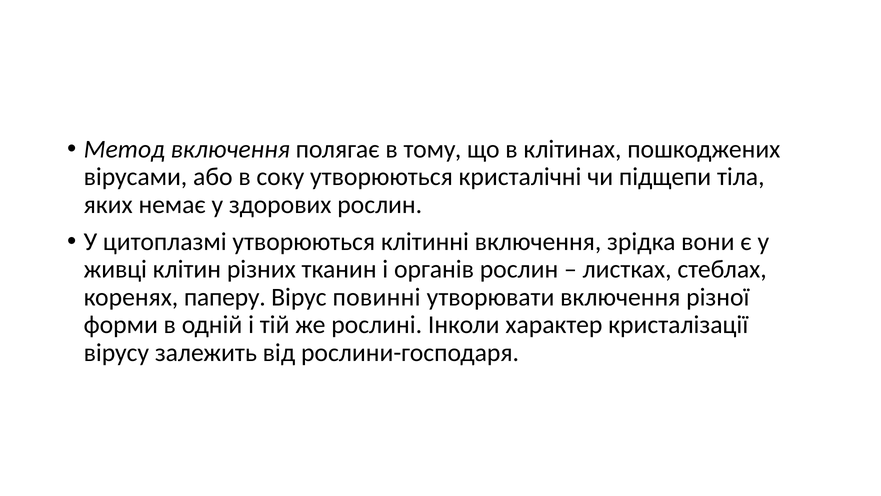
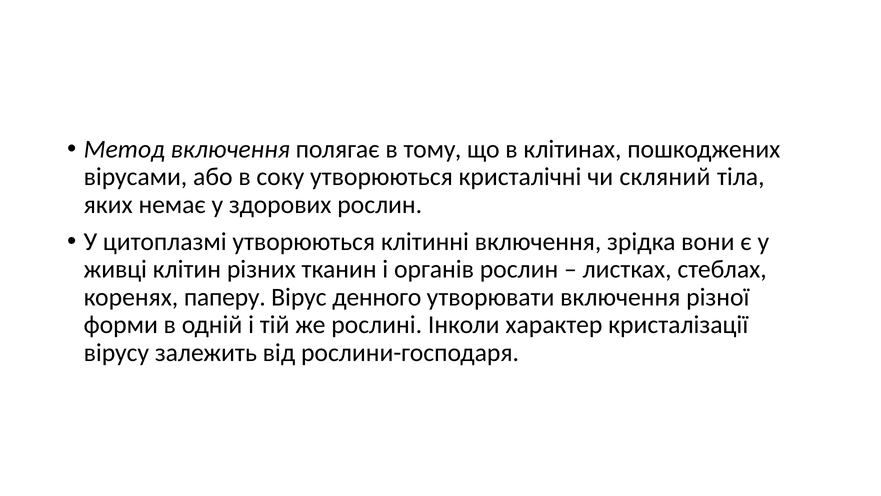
підщепи: підщепи -> скляний (665, 177)
повинні: повинні -> денного (377, 297)
